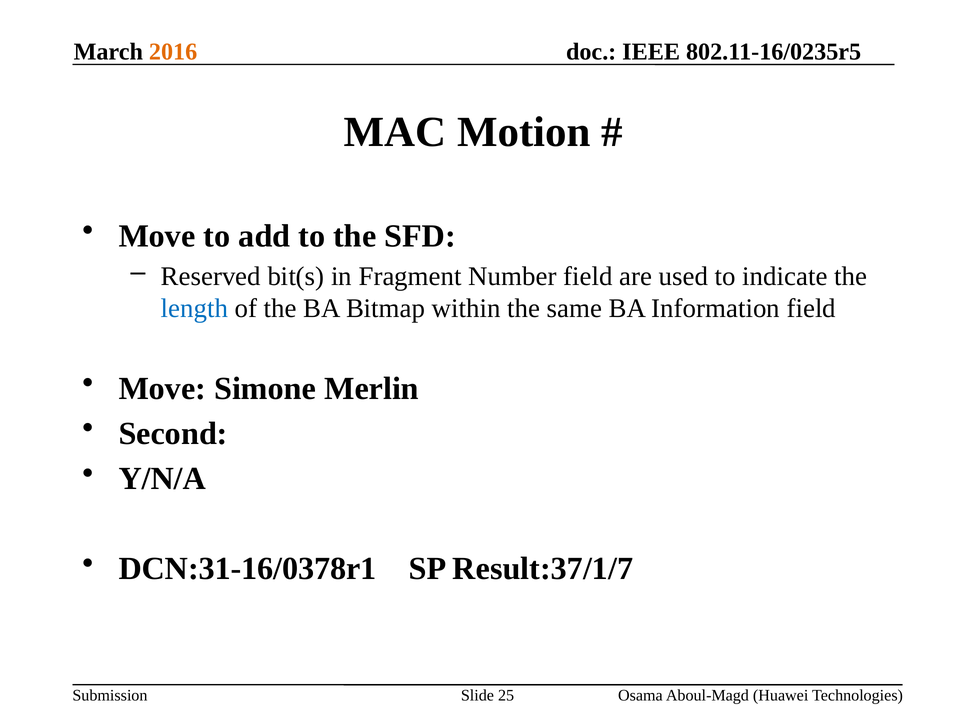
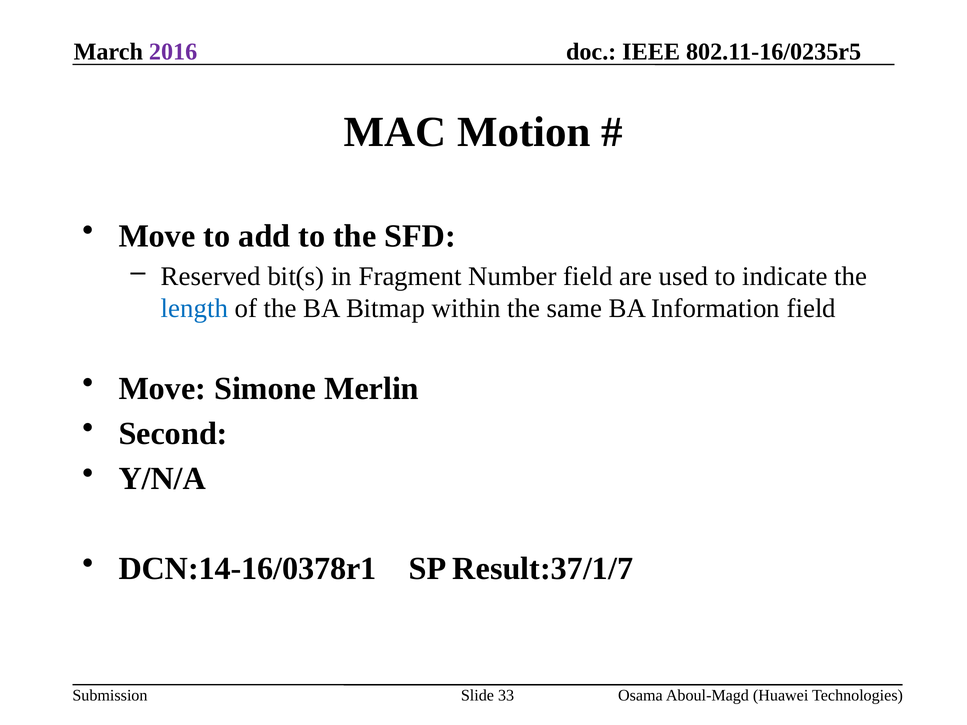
2016 colour: orange -> purple (173, 52)
DCN:31-16/0378r1: DCN:31-16/0378r1 -> DCN:14-16/0378r1 (247, 569)
25: 25 -> 33 (506, 696)
